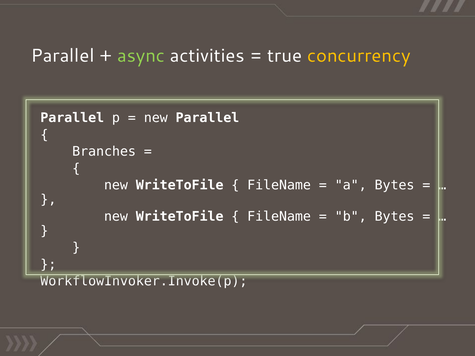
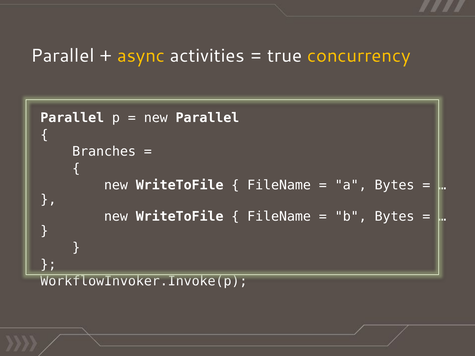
async colour: light green -> yellow (141, 56)
